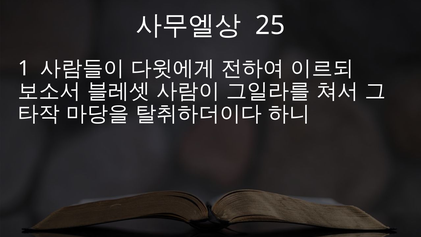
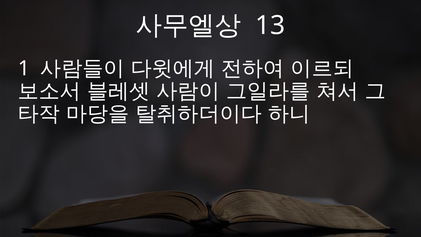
25: 25 -> 13 (270, 25)
